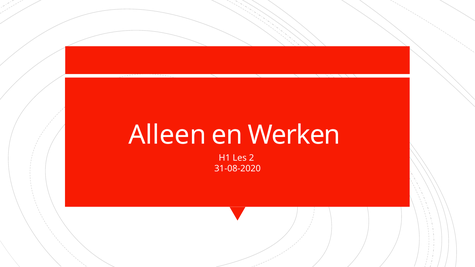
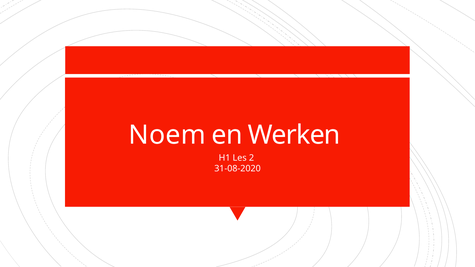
Alleen: Alleen -> Noem (167, 135)
